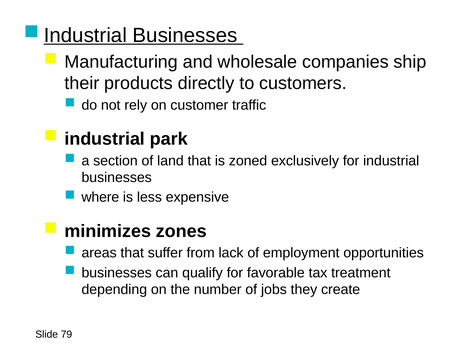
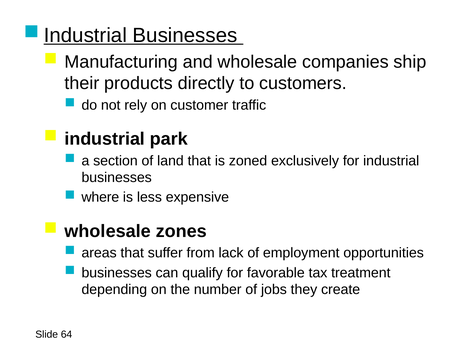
minimizes: minimizes -> wholesale (108, 231)
79: 79 -> 64 (67, 334)
